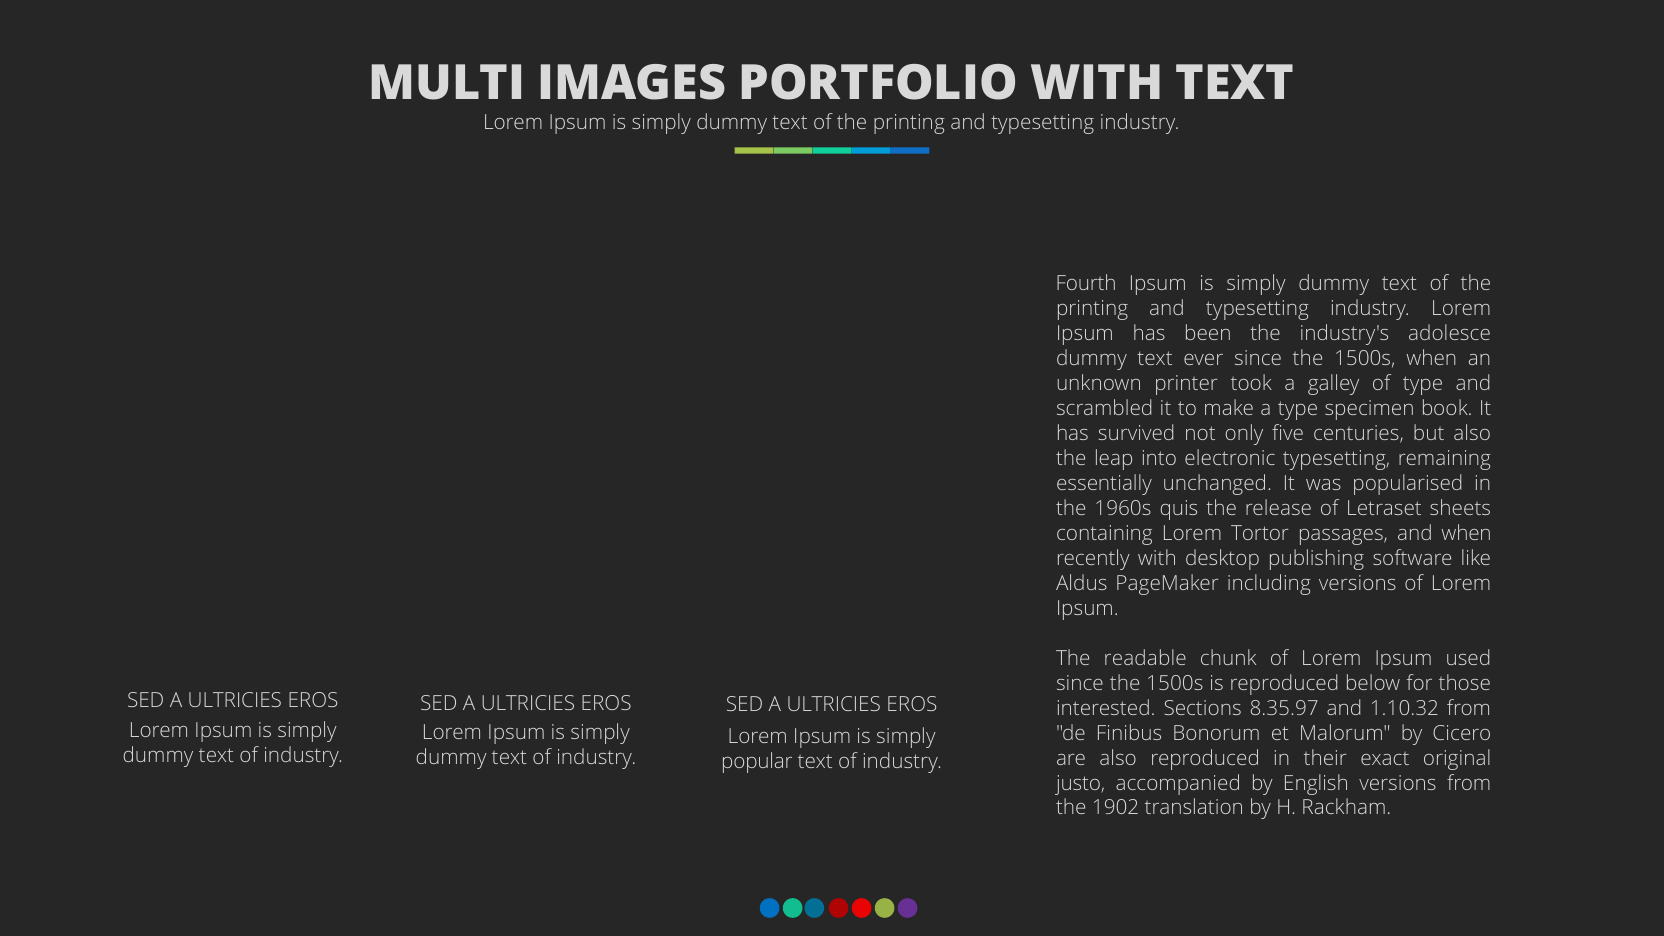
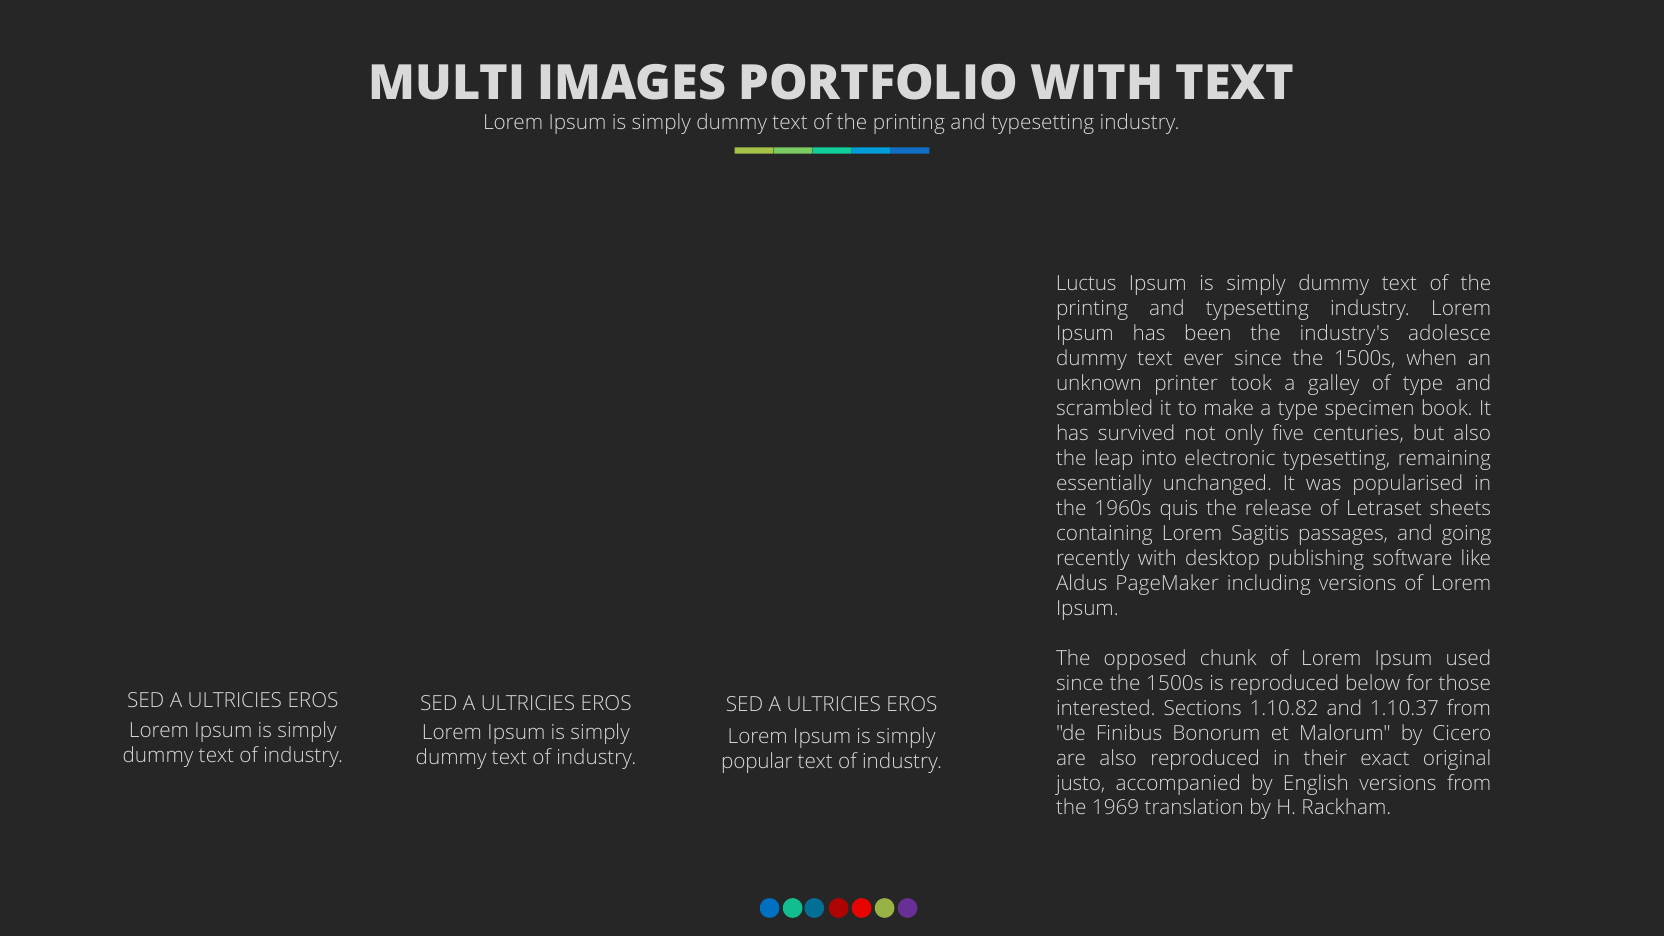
Fourth: Fourth -> Luctus (1086, 284)
Tortor: Tortor -> Sagitis (1260, 534)
and when: when -> going (1467, 534)
readable: readable -> opposed (1145, 658)
8.35.97: 8.35.97 -> 1.10.82 (1284, 708)
1.10.32: 1.10.32 -> 1.10.37 (1404, 708)
1902: 1902 -> 1969 (1116, 808)
